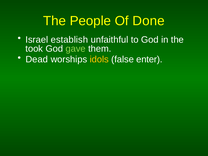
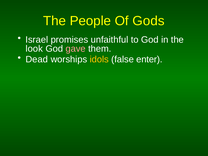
Done: Done -> Gods (149, 21)
establish: establish -> promises (69, 40)
took: took -> look (34, 49)
gave colour: light green -> pink (76, 49)
